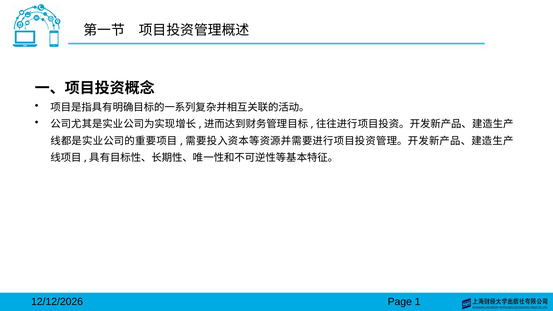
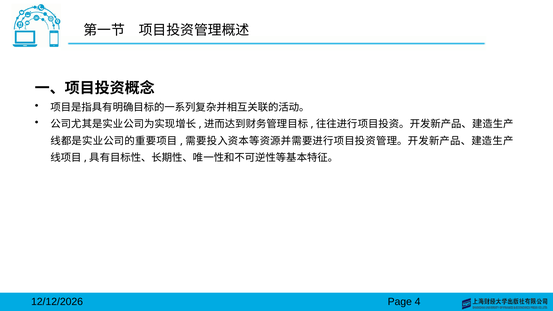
1: 1 -> 4 (418, 302)
